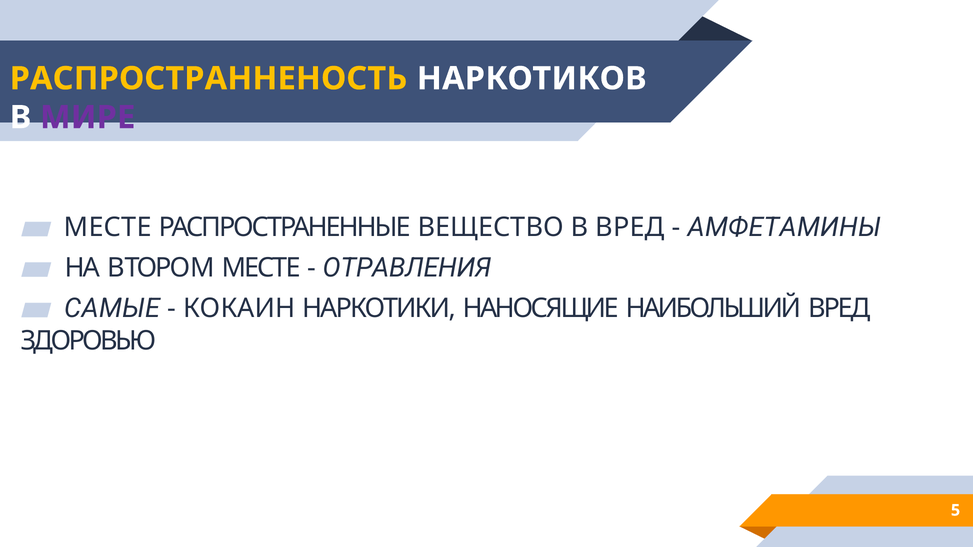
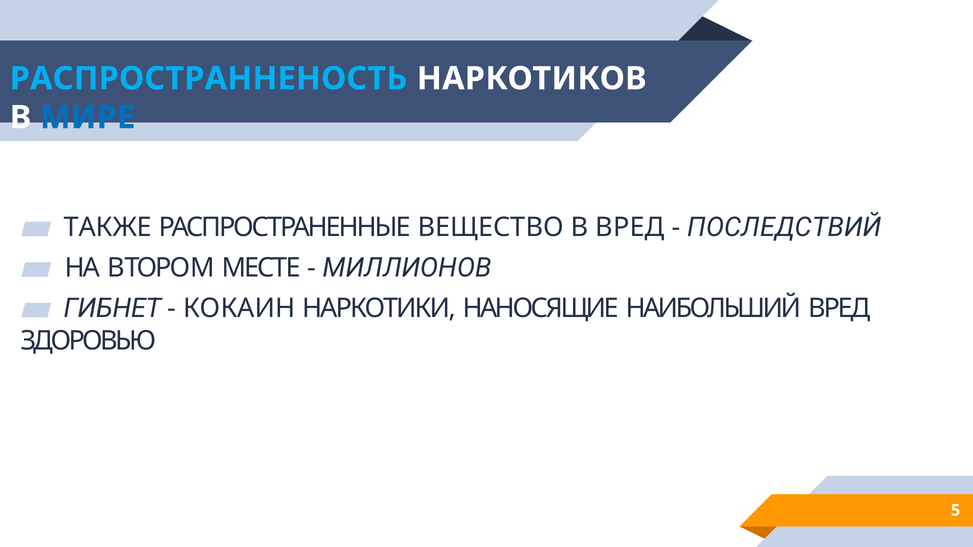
РАСПРОСТРАННЕНОСТЬ colour: yellow -> light blue (208, 79)
МИРЕ colour: purple -> blue (88, 118)
МЕСТЕ: МЕСТЕ -> ТАКЖЕ (108, 228)
АМФЕТАМИНЫ: АМФЕТАМИНЫ -> ПОСЛЕДСТВИЙ (784, 228)
ОТРАВЛЕНИЯ: ОТРАВЛЕНИЯ -> МИЛЛИОНОВ (407, 268)
САМЫЕ: САМЫЕ -> ГИБНЕТ (113, 309)
